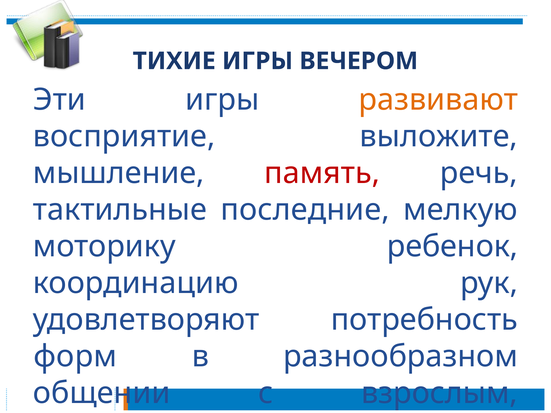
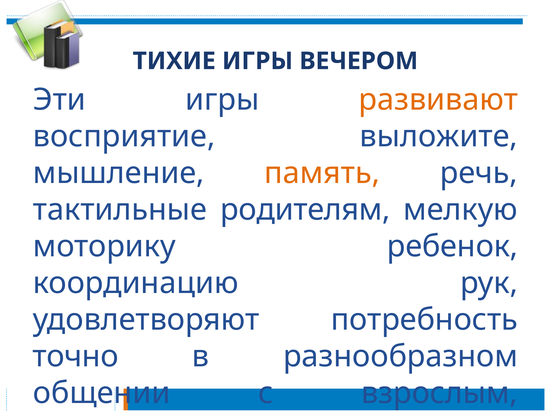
память colour: red -> orange (322, 173)
последние: последние -> родителям (305, 210)
форм: форм -> точно (76, 357)
